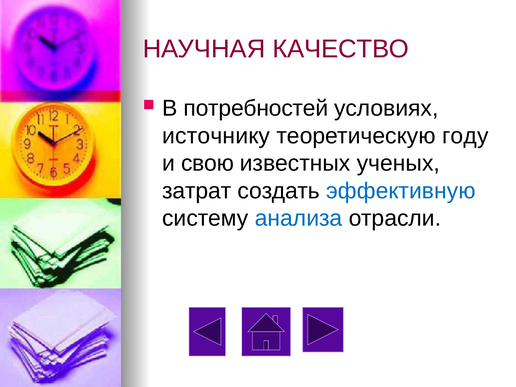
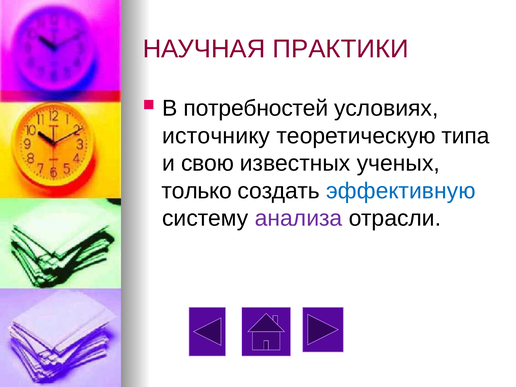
КАЧЕСТВО: КАЧЕСТВО -> ПРАКТИКИ (341, 49)
году: году -> типа (466, 136)
затрат: затрат -> только (197, 191)
анализа colour: blue -> purple (299, 218)
